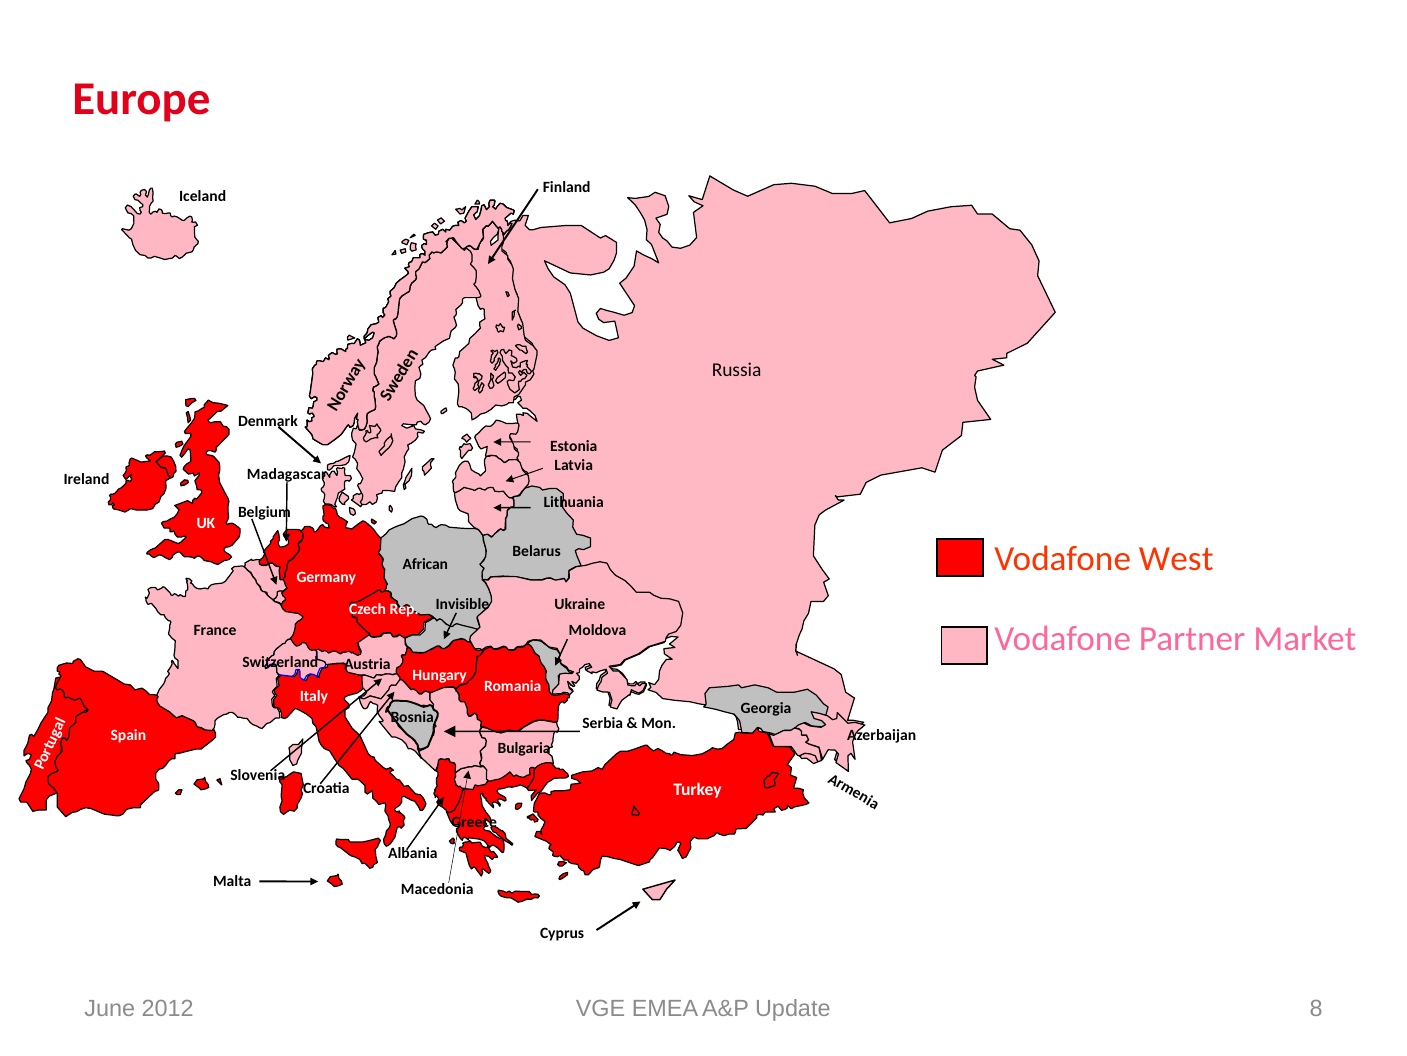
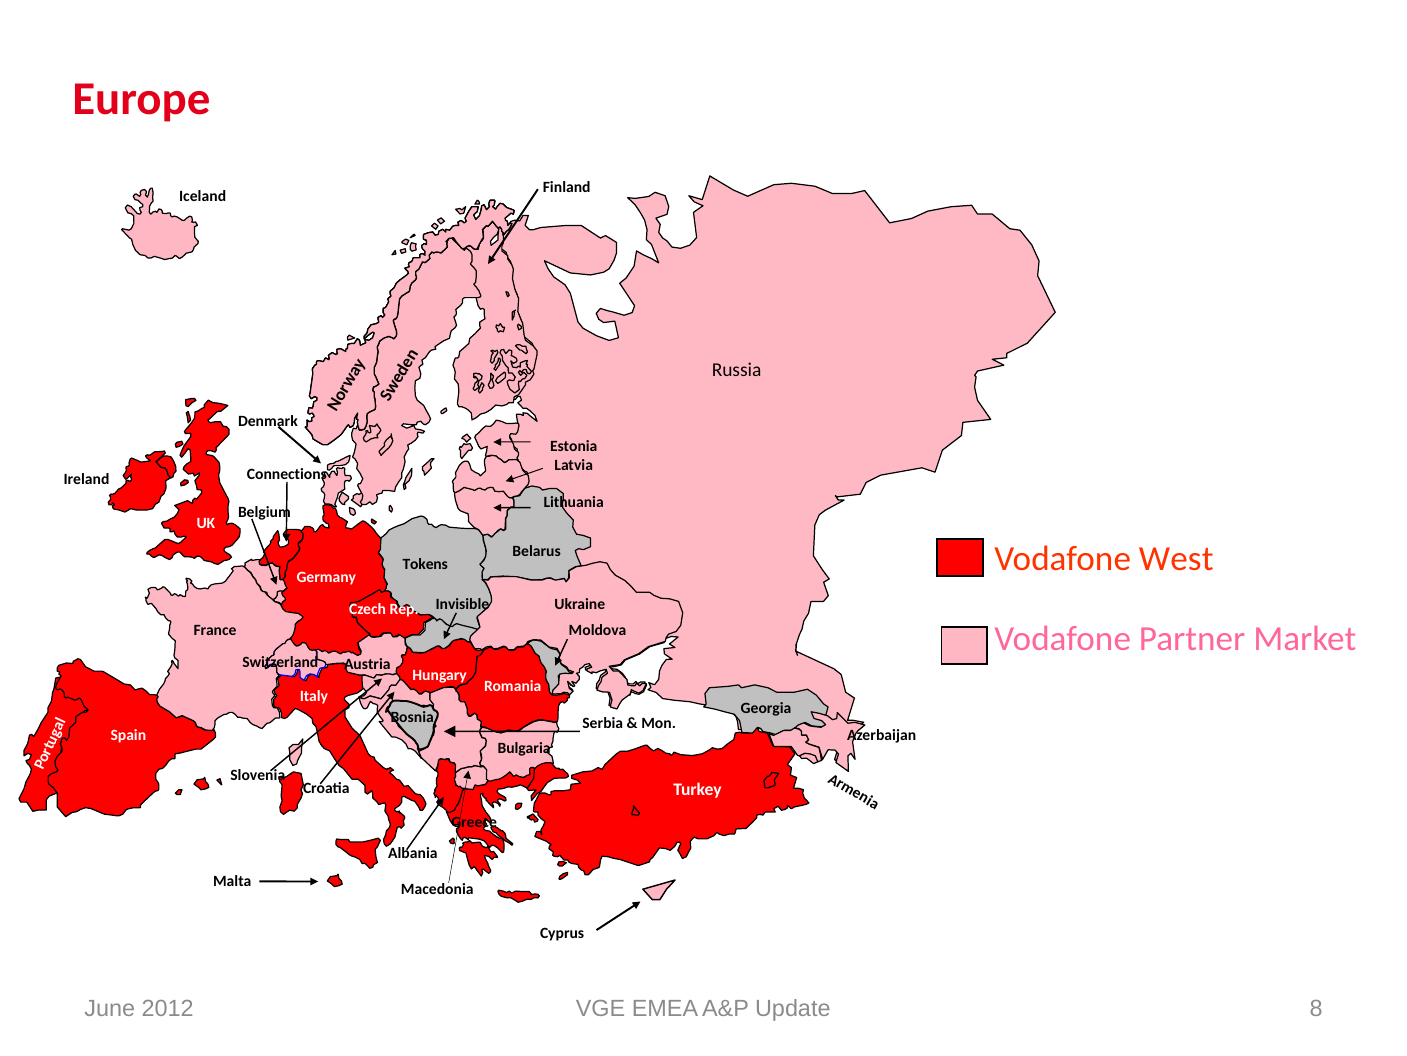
Madagascar: Madagascar -> Connections (287, 474)
African: African -> Tokens (425, 564)
